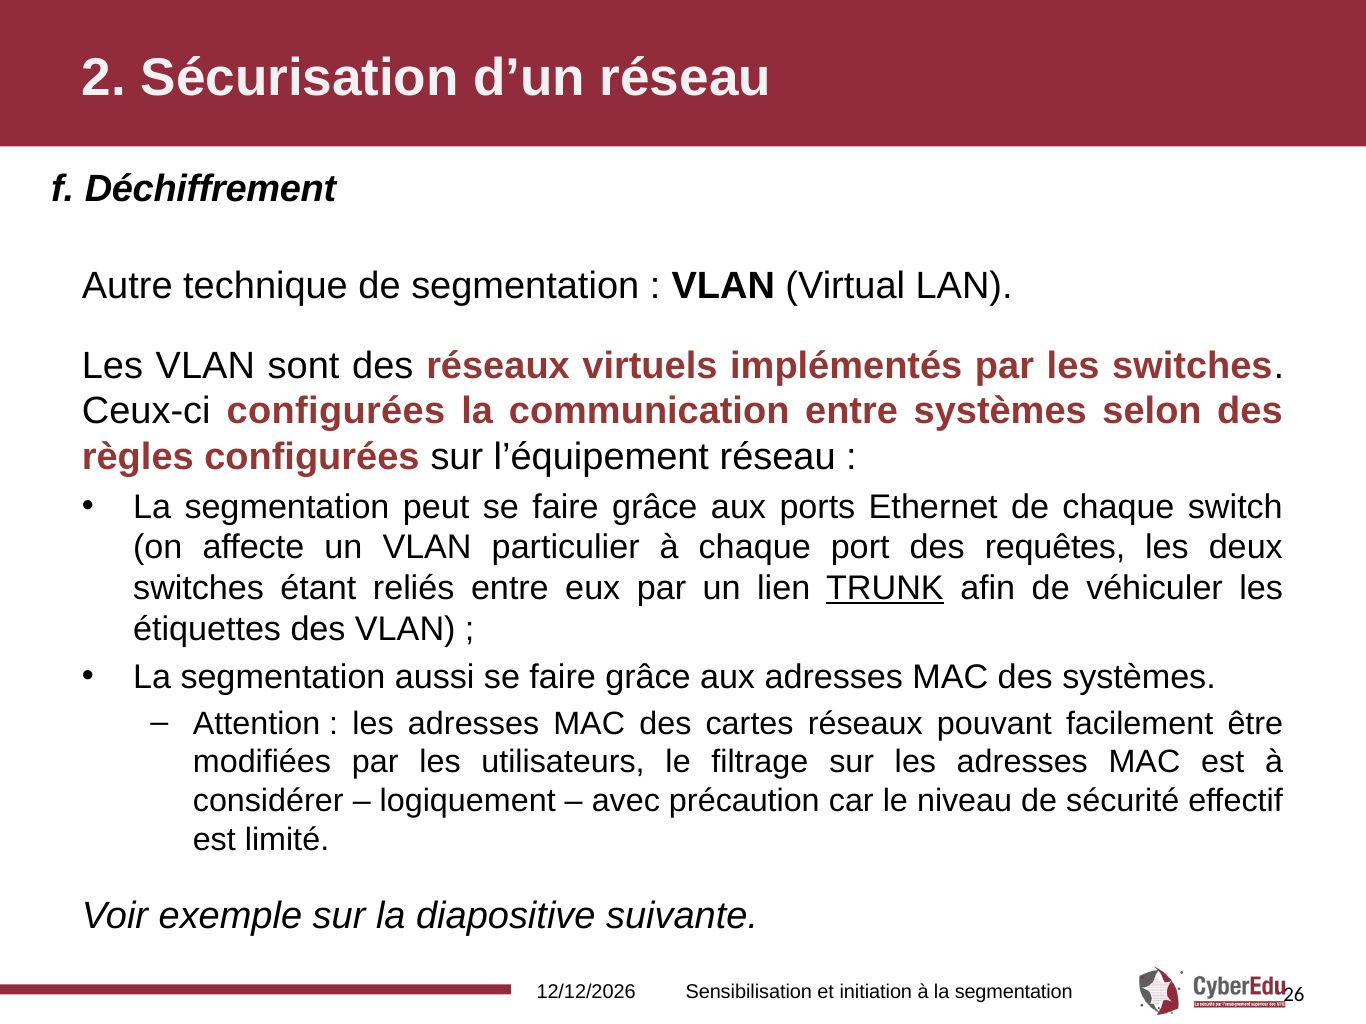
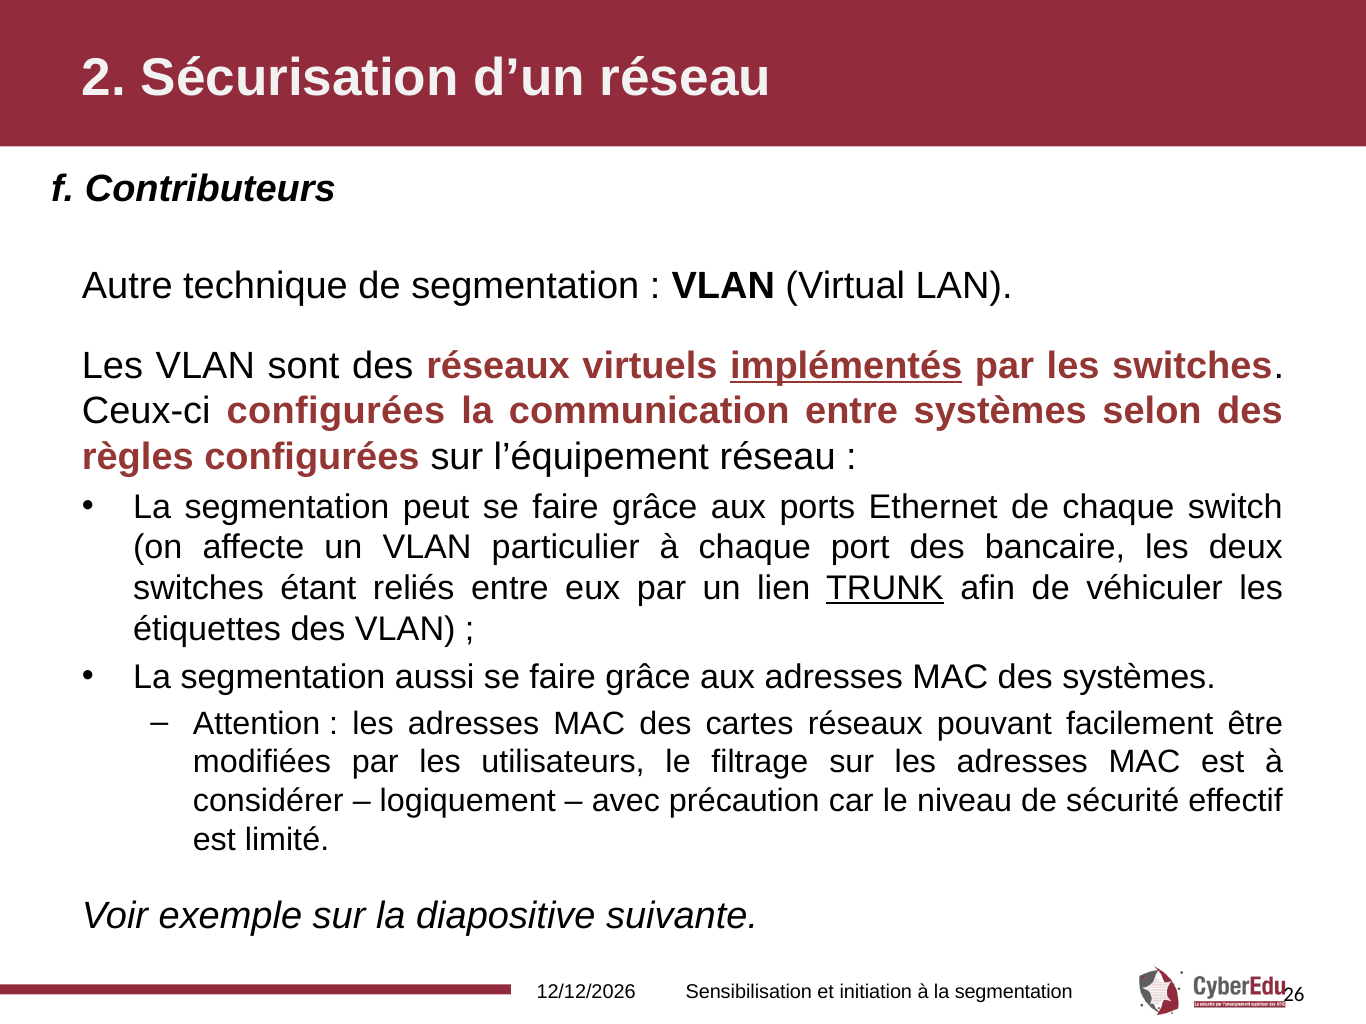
Déchiffrement: Déchiffrement -> Contributeurs (210, 190)
implémentés underline: none -> present (846, 366)
requêtes: requêtes -> bancaire (1055, 548)
